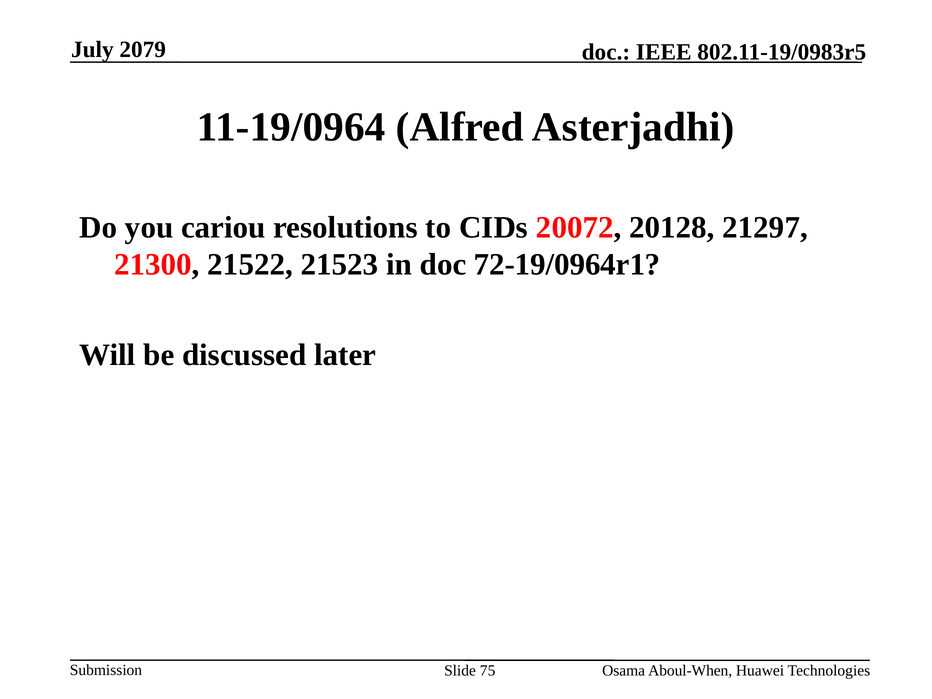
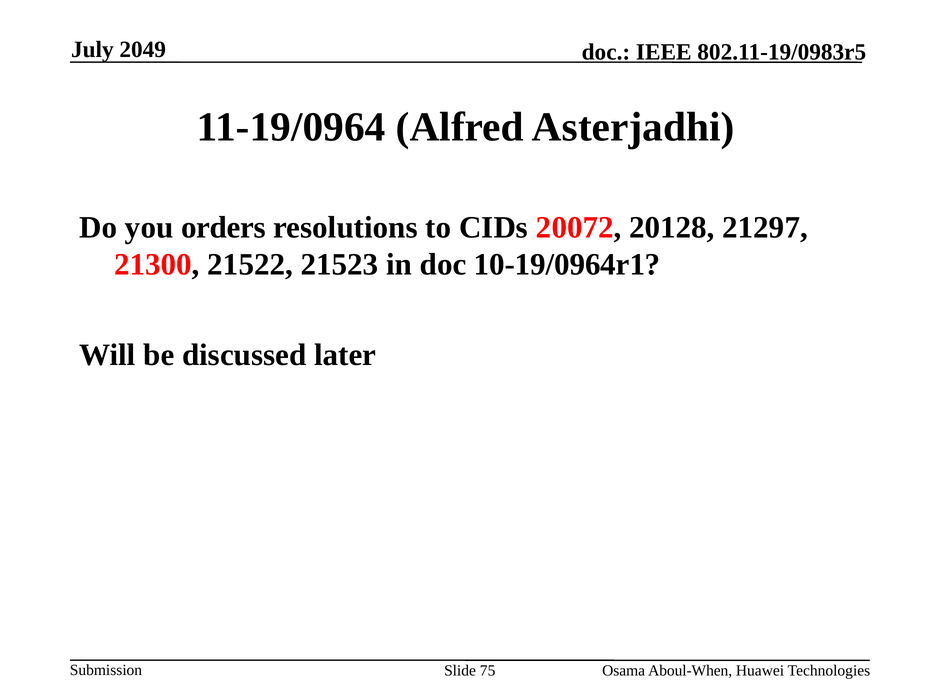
2079: 2079 -> 2049 (143, 49)
cariou: cariou -> orders (223, 227)
72-19/0964r1: 72-19/0964r1 -> 10-19/0964r1 (567, 265)
